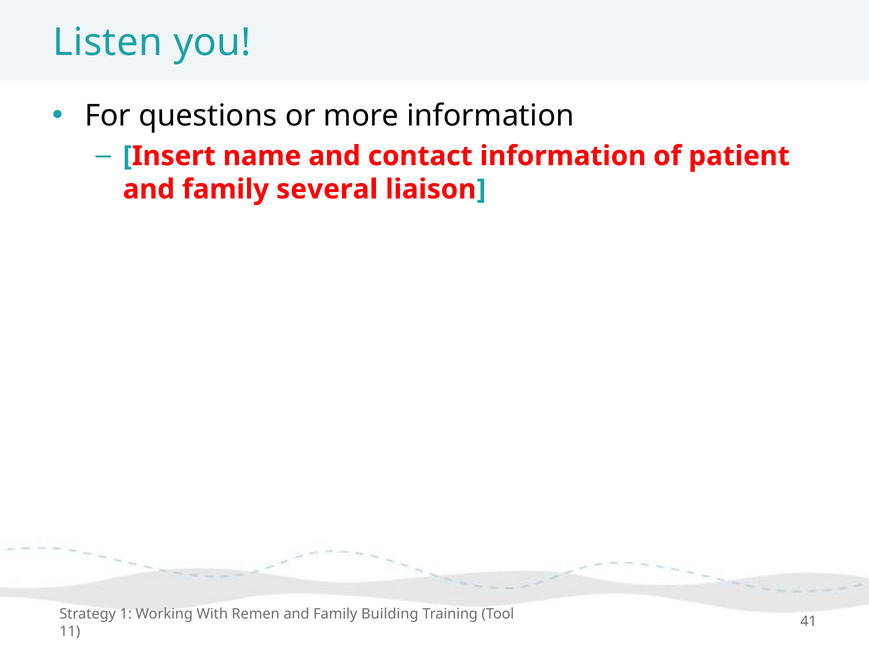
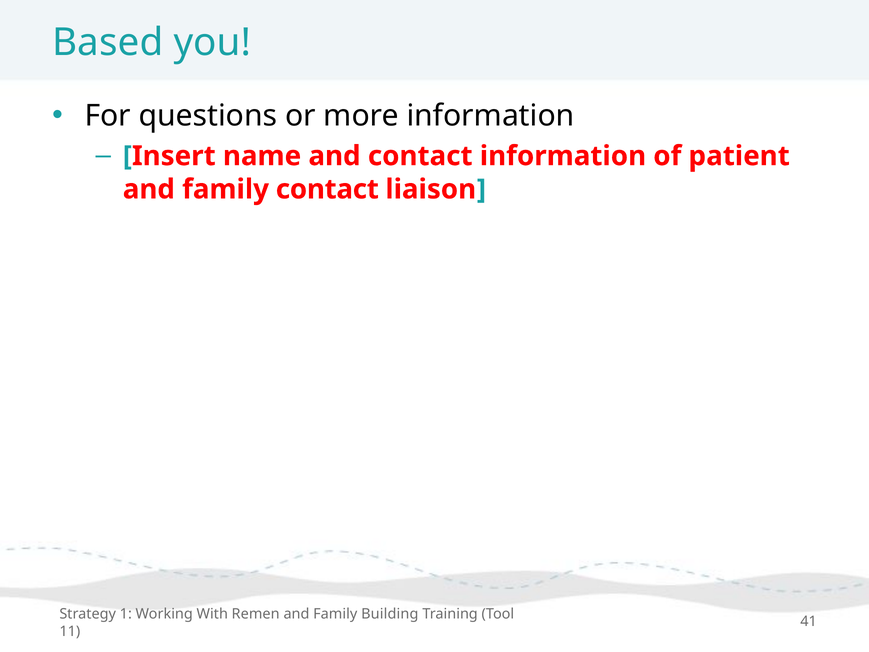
Listen: Listen -> Based (108, 43)
family several: several -> contact (327, 189)
